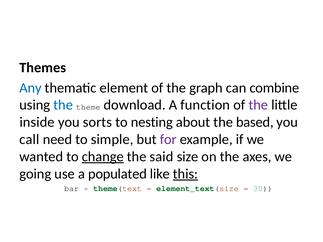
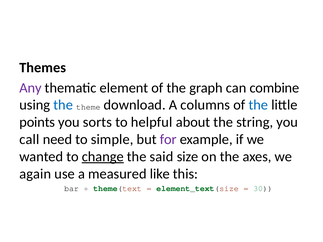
Any colour: blue -> purple (30, 88)
function: function -> columns (205, 105)
the colour: purple -> blue (258, 105)
inside: inside -> points (37, 122)
nesting: nesting -> helpful (152, 122)
based: based -> string (255, 122)
going: going -> again (35, 174)
populated: populated -> measured (117, 174)
this underline: present -> none (185, 174)
